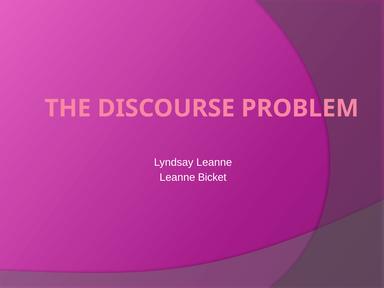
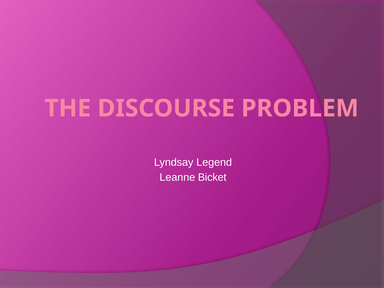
Lyndsay Leanne: Leanne -> Legend (214, 162)
